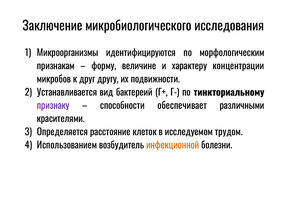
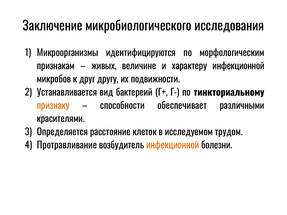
форму: форму -> живых (104, 66)
характеру концентрации: концентрации -> инфекционной (238, 66)
признаку colour: purple -> orange (53, 106)
Использованием: Использованием -> Протравливание (67, 145)
